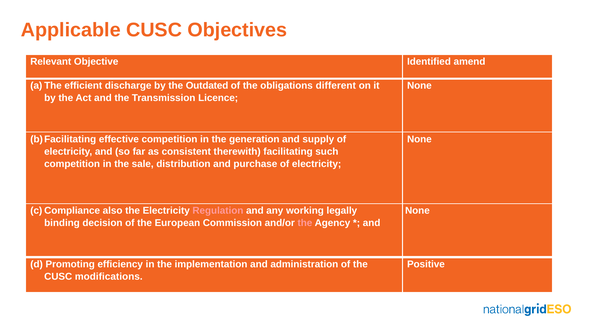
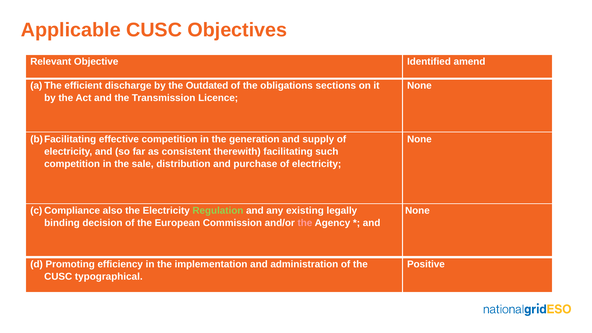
different: different -> sections (336, 86)
Regulation colour: pink -> light green (218, 211)
working: working -> existing (305, 211)
modifications: modifications -> typographical (109, 276)
